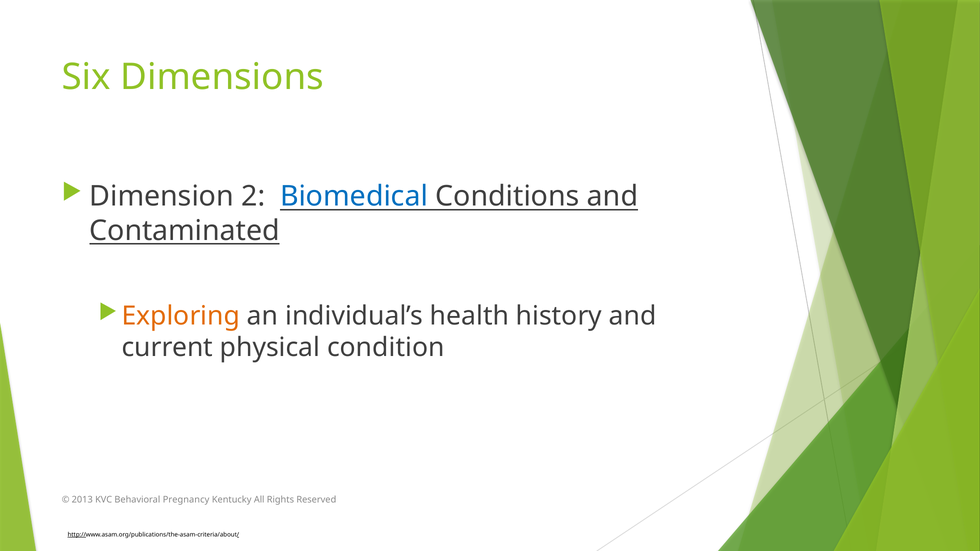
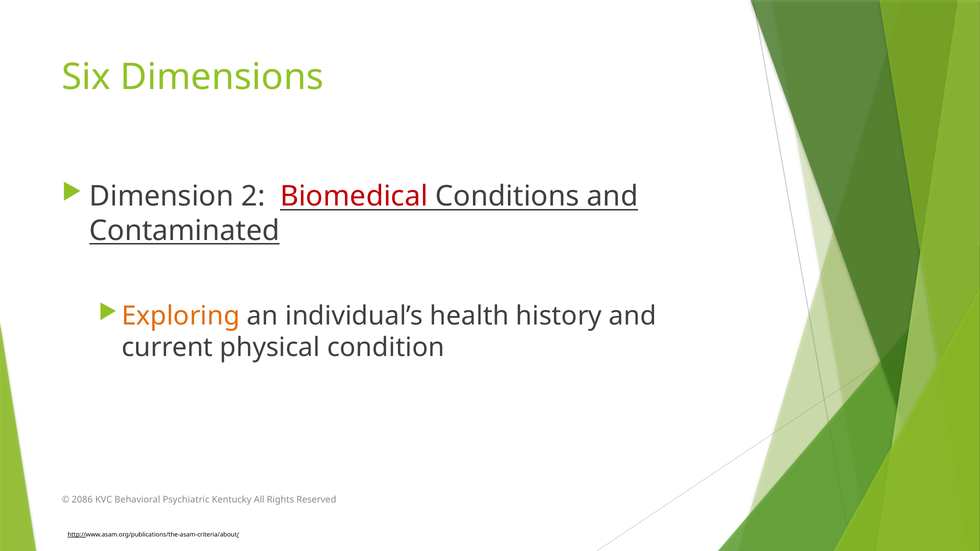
Biomedical colour: blue -> red (354, 197)
2013: 2013 -> 2086 (82, 500)
Pregnancy: Pregnancy -> Psychiatric (186, 500)
